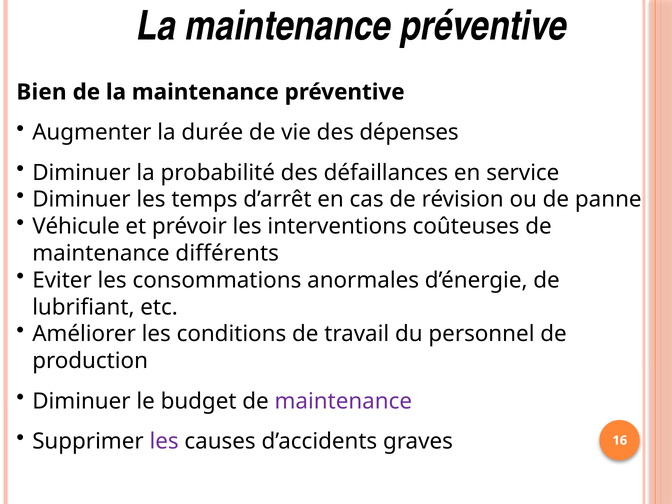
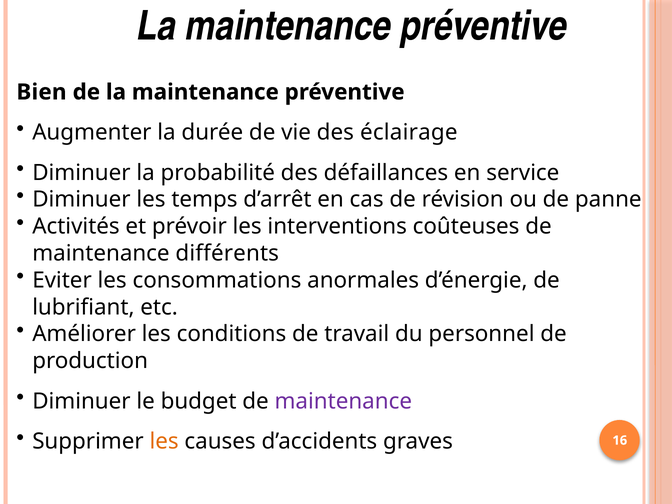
dépenses: dépenses -> éclairage (409, 132)
Véhicule: Véhicule -> Activités (76, 226)
les colour: purple -> orange (164, 442)
